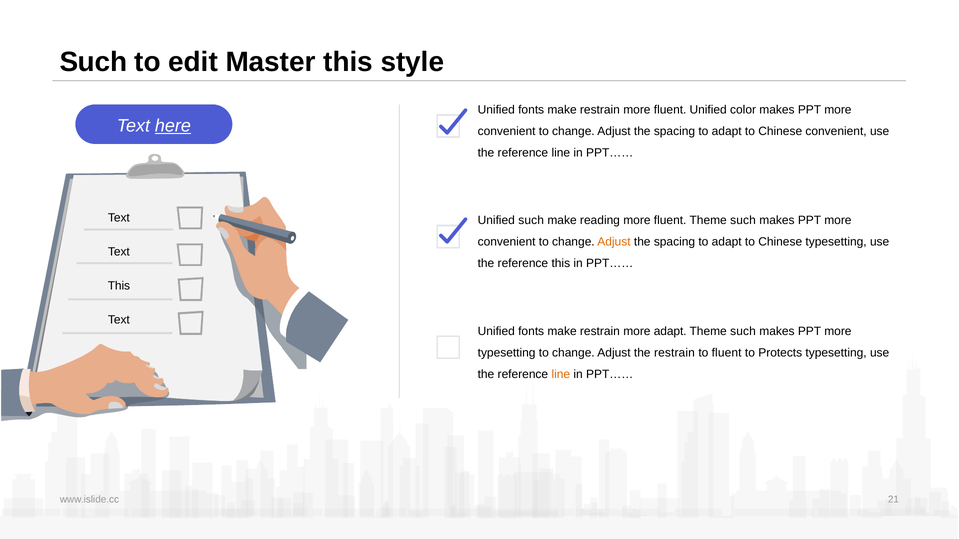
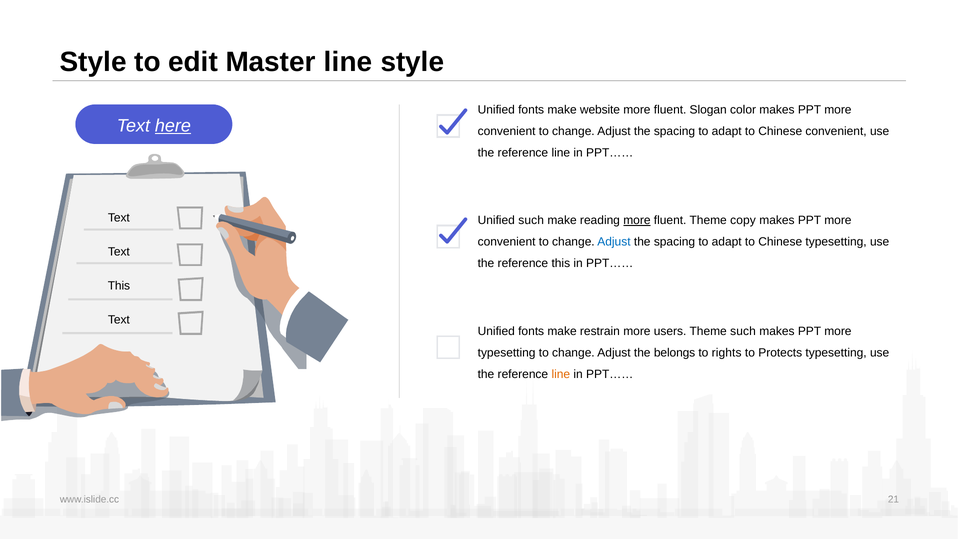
Such: Such -> Style (93, 62)
Master this: this -> line (348, 62)
restrain: restrain -> website (600, 110)
fluent Unified: Unified -> Slogan (708, 110)
more underline: none -> present (637, 221)
fluent Theme such: such -> copy (743, 221)
Adjust colour: orange -> blue (614, 242)
more adapt: adapt -> users (670, 331)
the restrain: restrain -> belongs (675, 353)
to fluent: fluent -> rights (727, 353)
